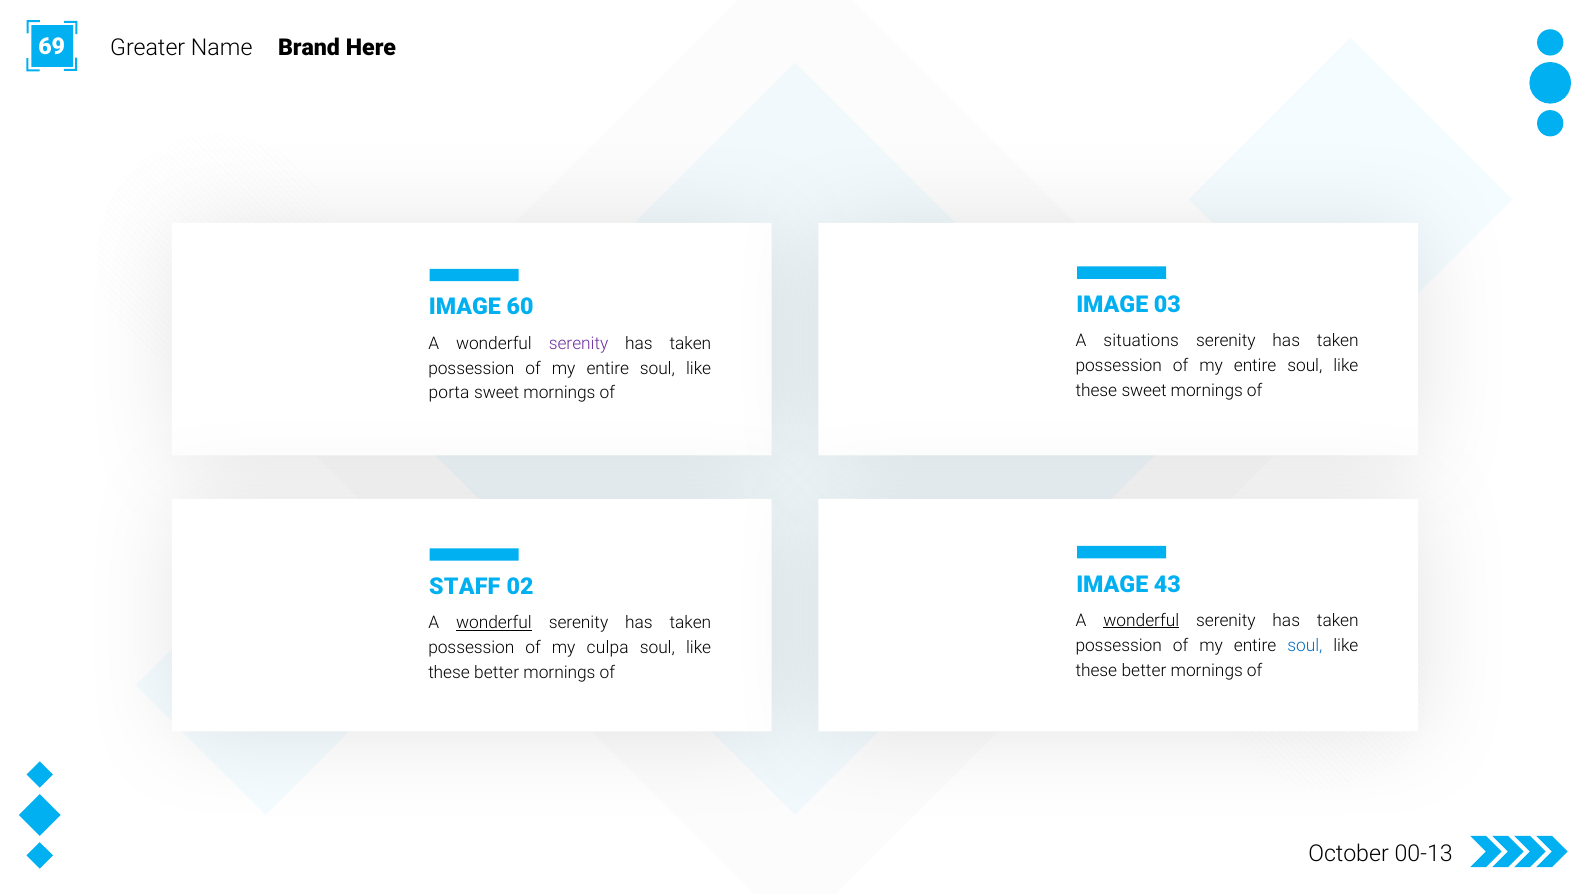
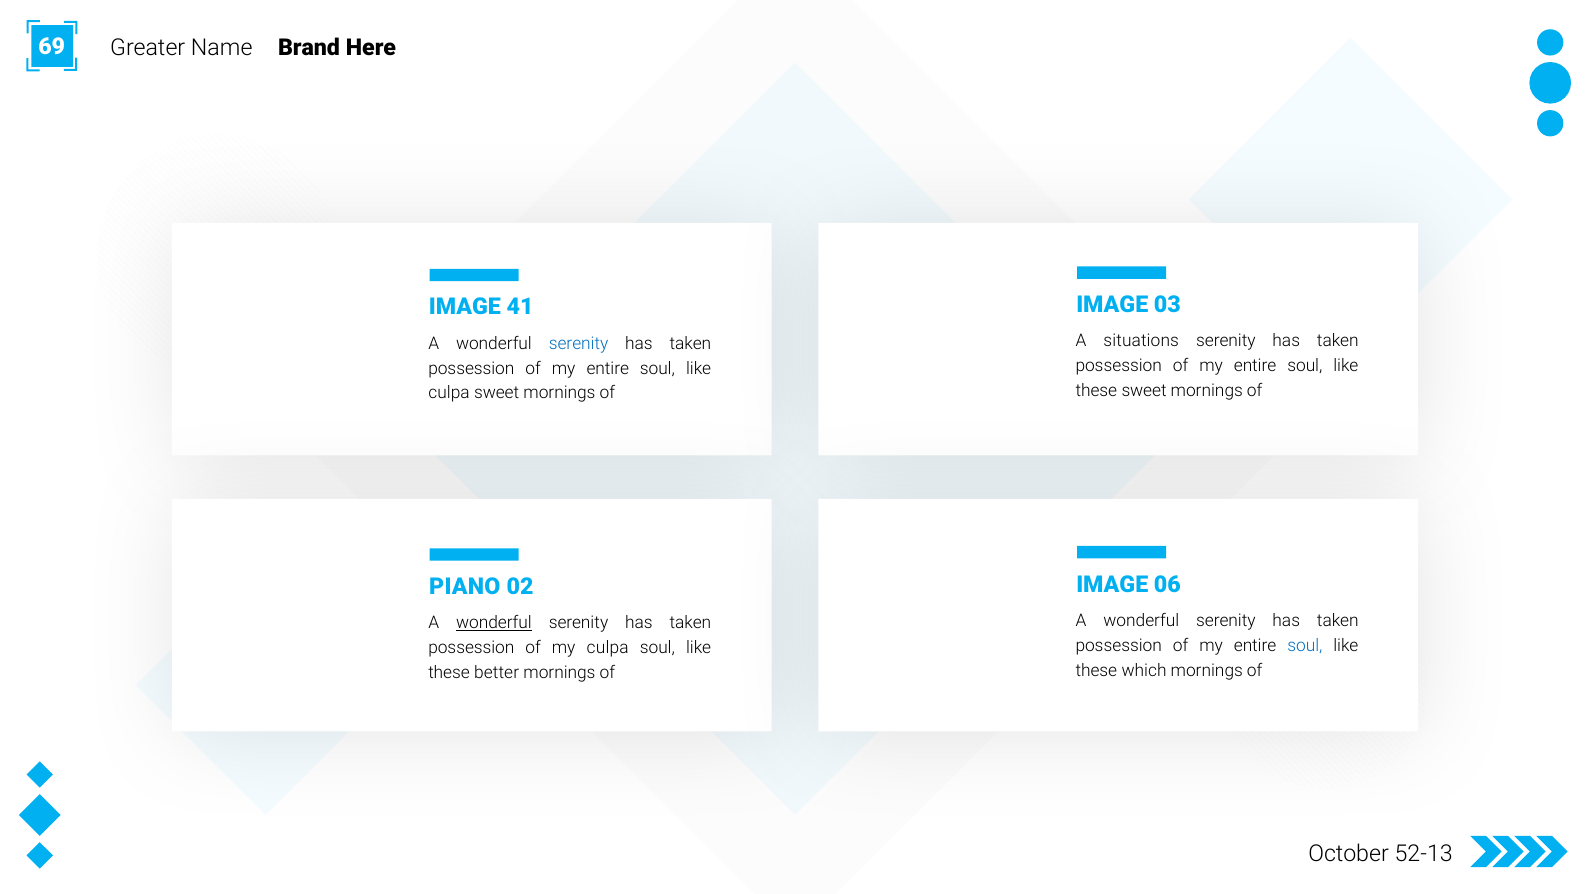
60: 60 -> 41 (520, 307)
serenity colour: purple -> blue (579, 343)
porta: porta -> culpa (449, 393)
43: 43 -> 06 (1167, 585)
STAFF: STAFF -> PIANO (465, 587)
wonderful underline: present -> none (1141, 621)
better: better -> which (1144, 671)
00-13: 00-13 -> 52-13 (1424, 854)
